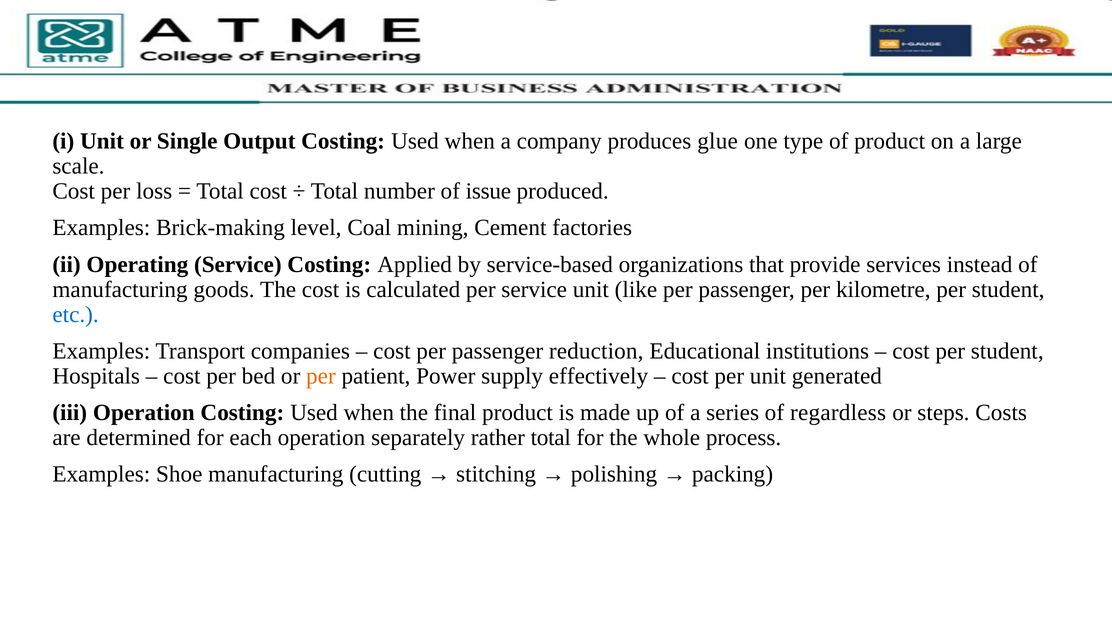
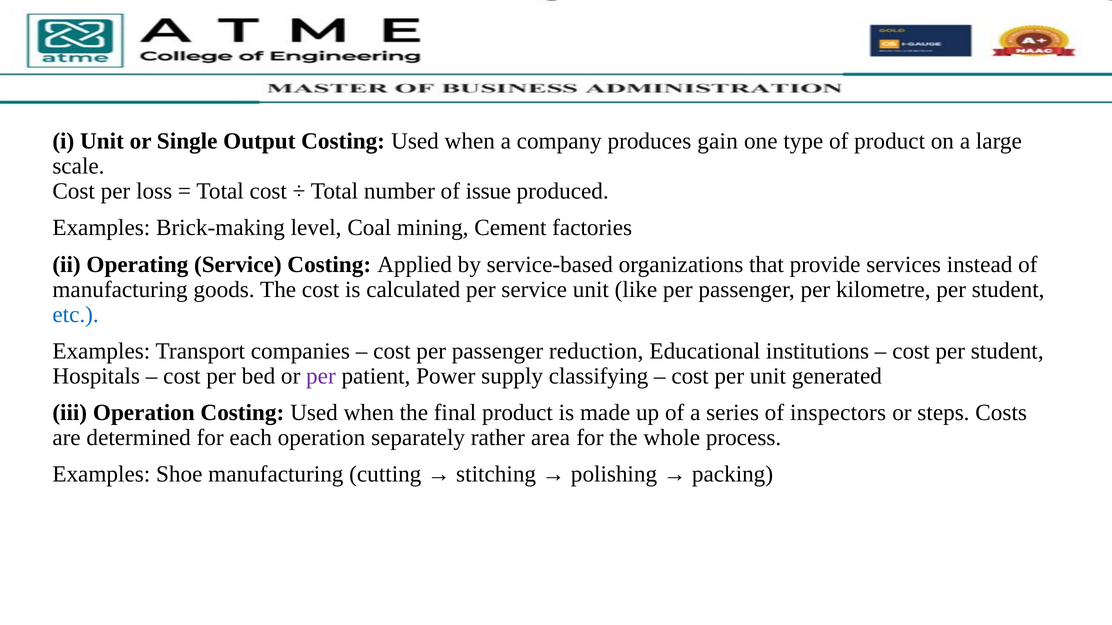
glue: glue -> gain (718, 141)
per colour: orange -> purple (321, 376)
effectively: effectively -> classifying (599, 376)
regardless: regardless -> inspectors (838, 413)
rather total: total -> area (551, 438)
